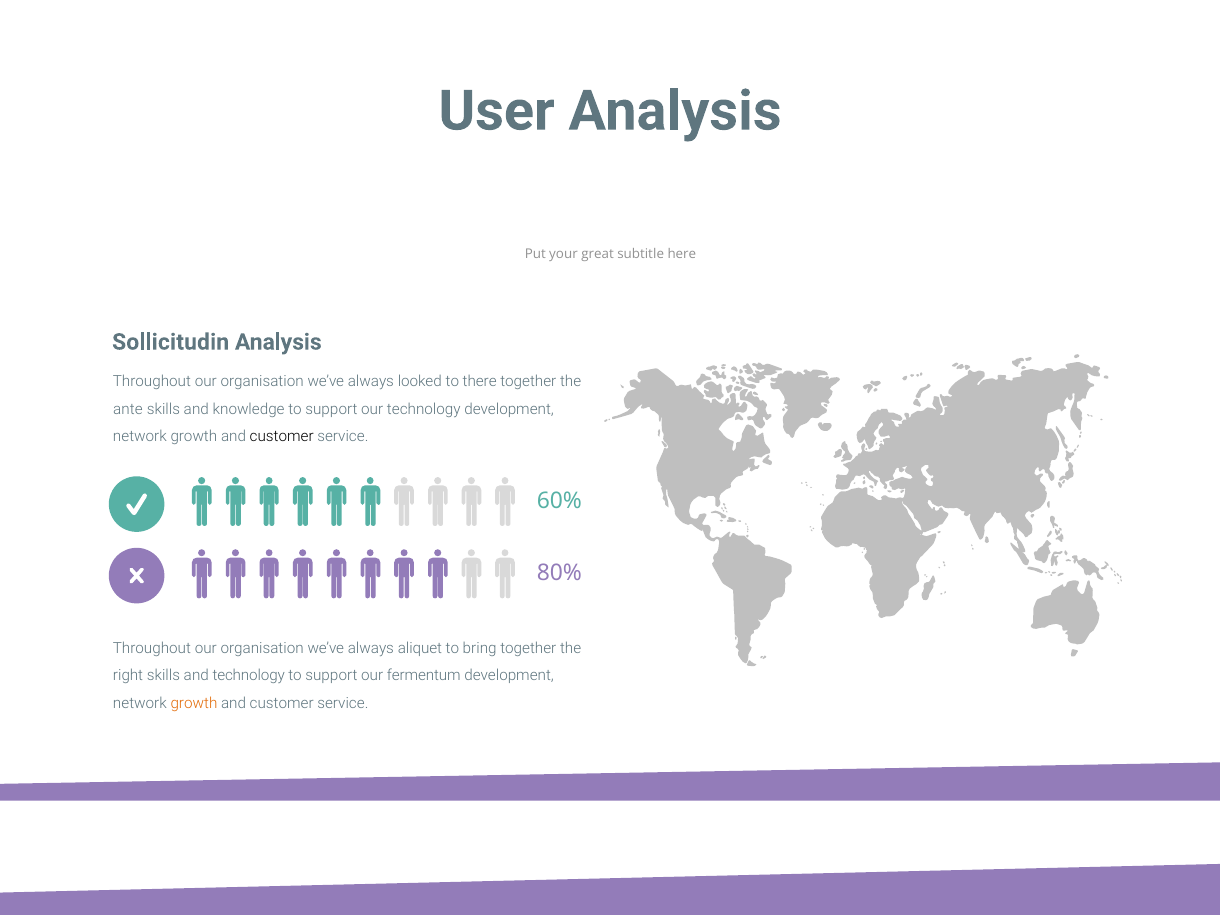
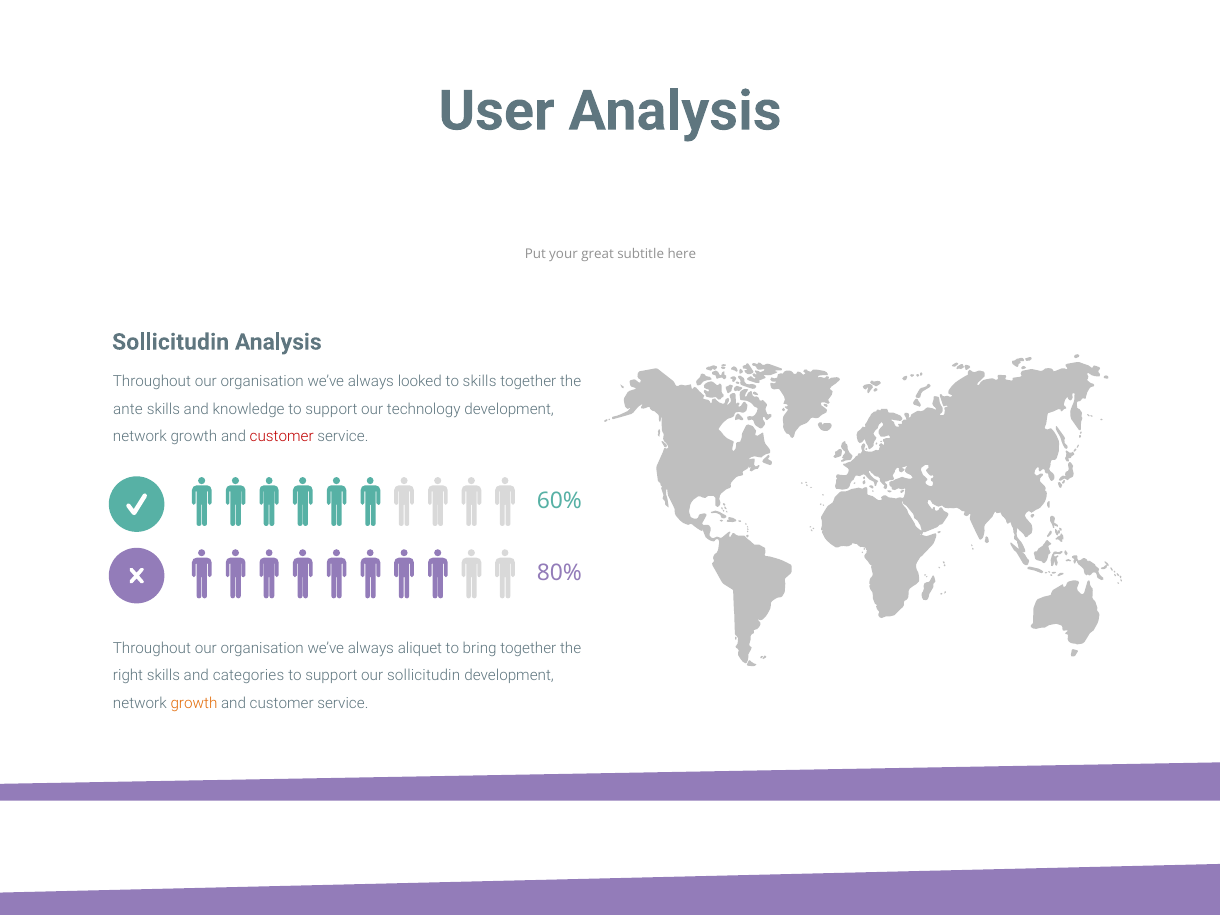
to there: there -> skills (480, 382)
customer colour: black -> red (282, 437)
and technology: technology -> categories (249, 676)
our fermentum: fermentum -> sollicitudin (424, 676)
